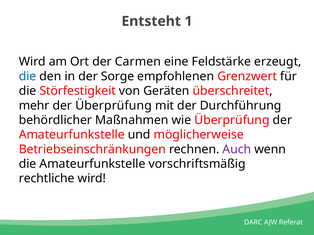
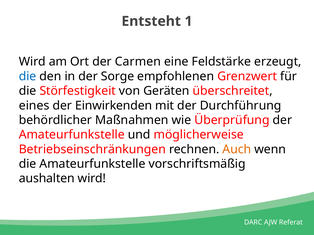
mehr: mehr -> eines (34, 106)
der Überprüfung: Überprüfung -> Einwirkenden (114, 106)
Auch colour: purple -> orange (237, 150)
rechtliche: rechtliche -> aushalten (47, 179)
